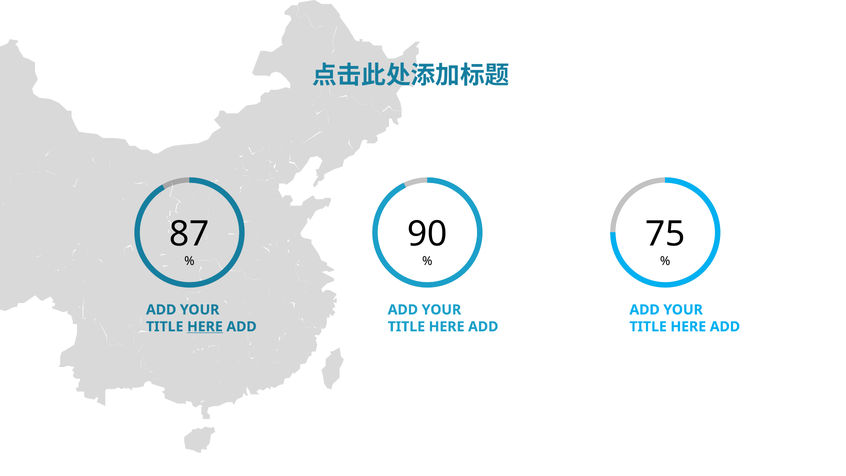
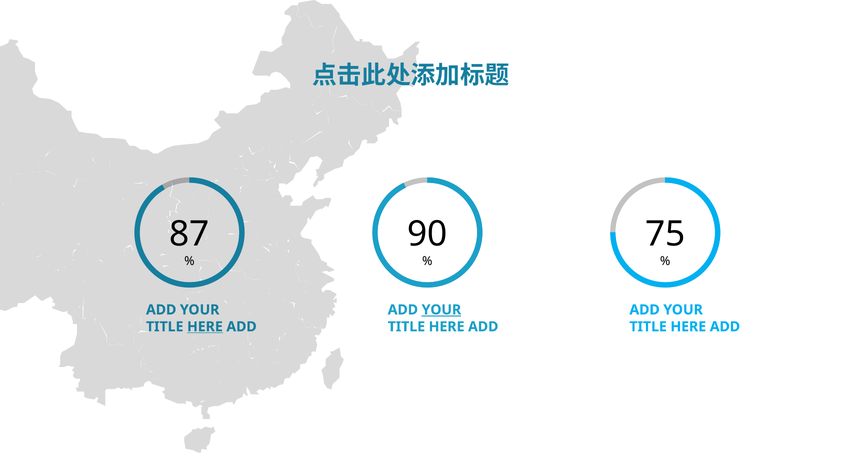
YOUR underline: none -> present (441, 310)
